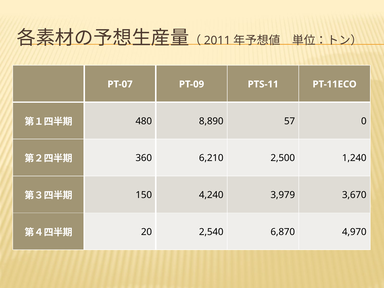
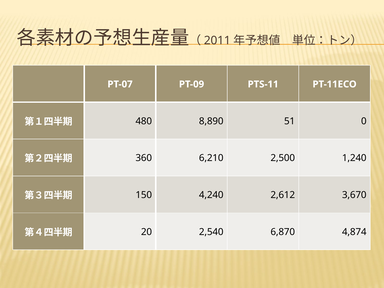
57: 57 -> 51 (290, 121)
3,979: 3,979 -> 2,612 (283, 195)
4,970: 4,970 -> 4,874 (354, 232)
